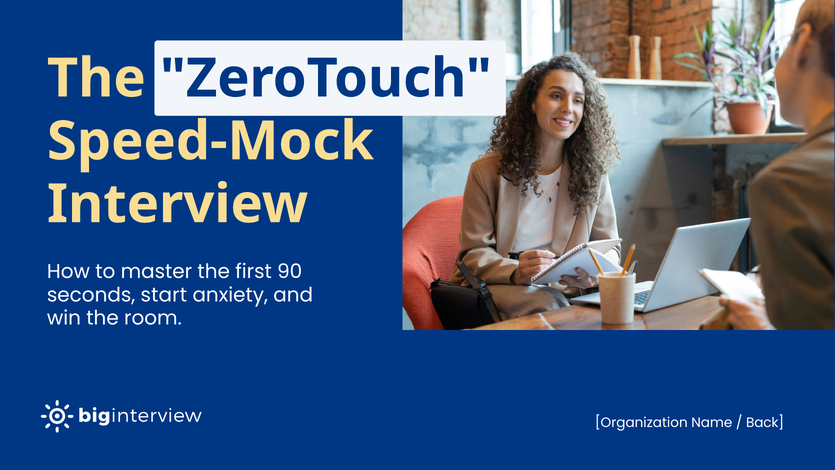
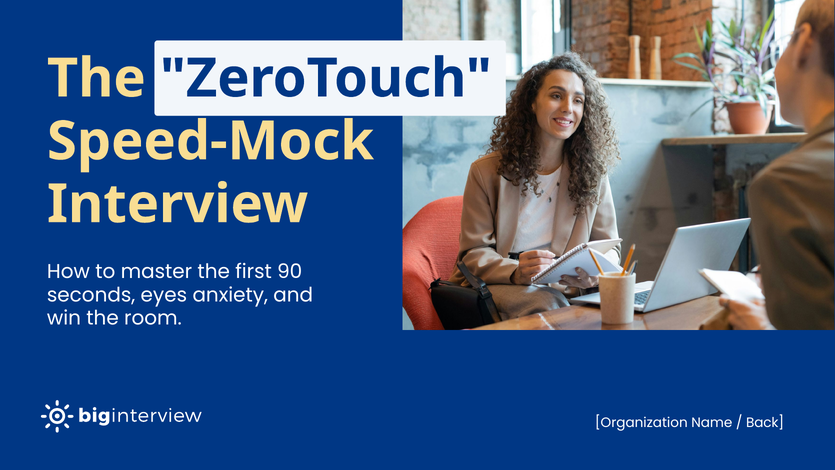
start: start -> eyes (164, 295)
